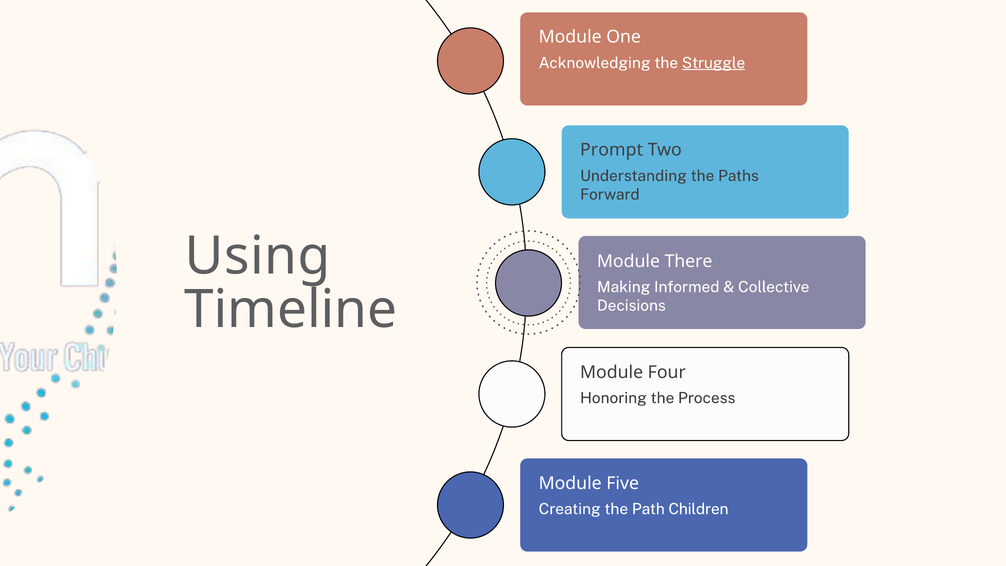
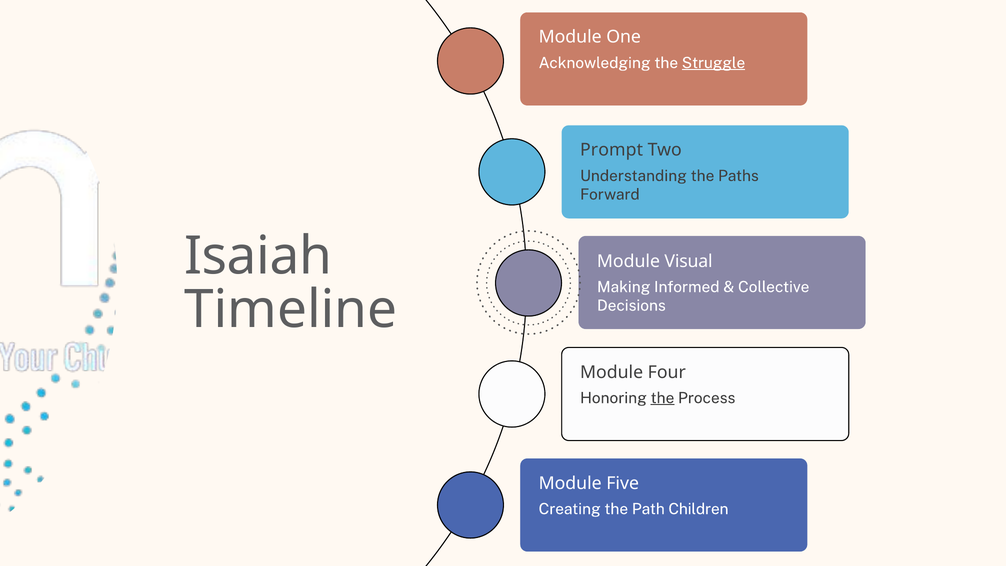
Using: Using -> Isaiah (258, 256)
There: There -> Visual (689, 261)
the underline: none -> present (662, 398)
